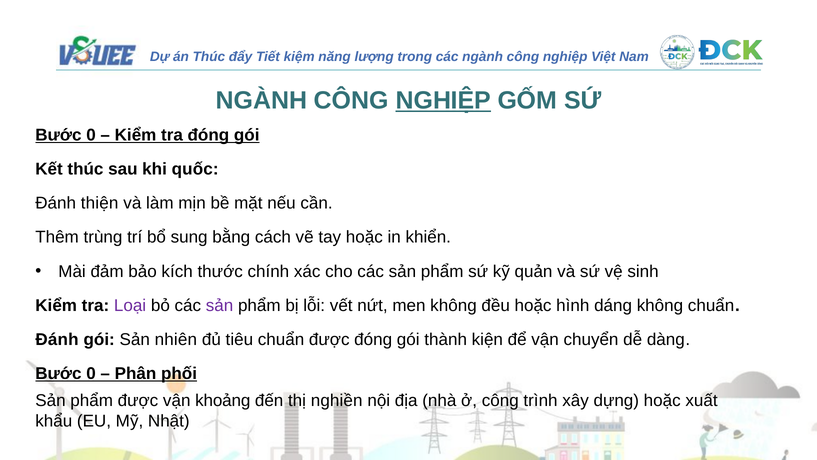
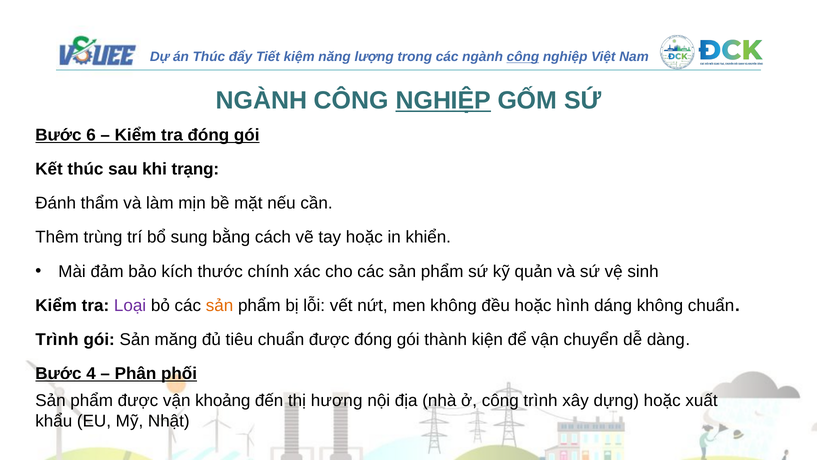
công underline: none -> present (523, 57)
0: 0 -> 6 (91, 135)
quốc: quốc -> trạng (195, 169)
thiện: thiện -> thẩm (100, 203)
sản colour: purple -> orange (220, 305)
Đánh: Đánh -> Trình (57, 339)
nhiên: nhiên -> măng (176, 339)
0: 0 -> 4 (91, 373)
nghiền: nghiền -> hương (337, 400)
